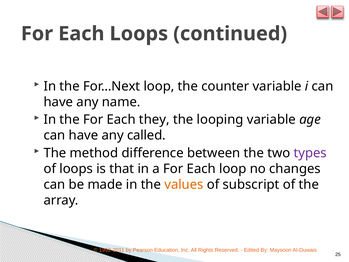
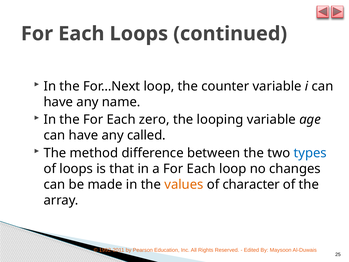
they: they -> zero (154, 120)
types colour: purple -> blue (310, 153)
subscript: subscript -> character (251, 184)
